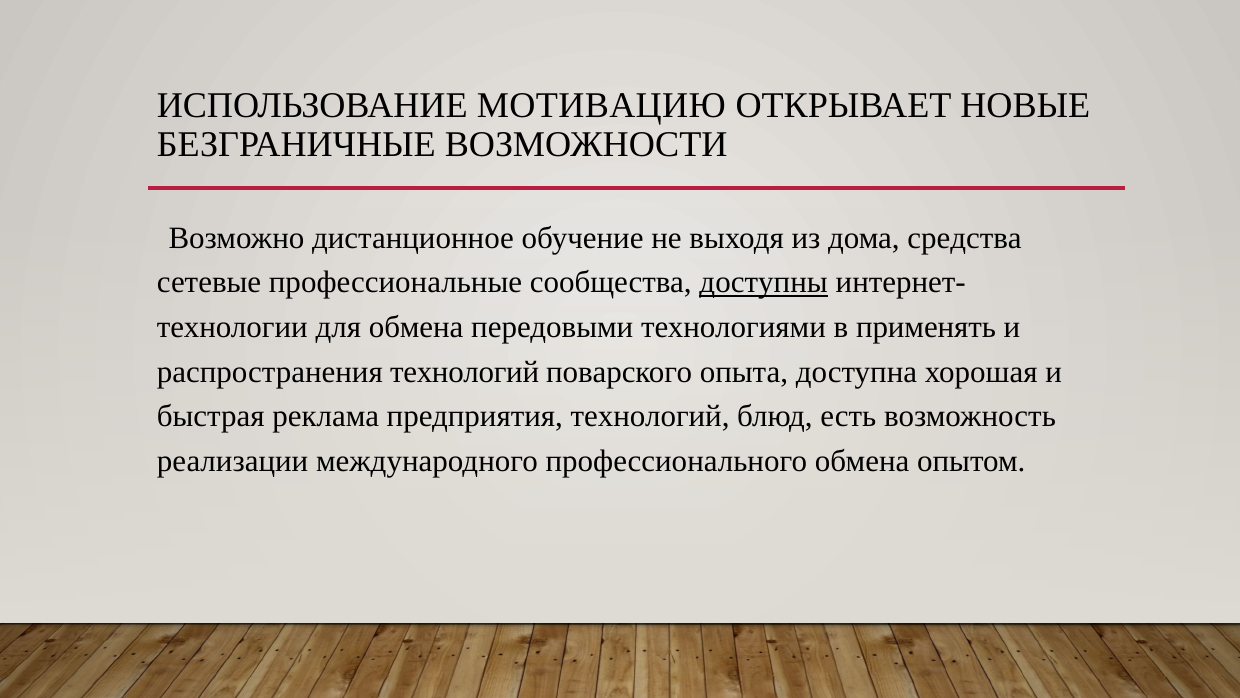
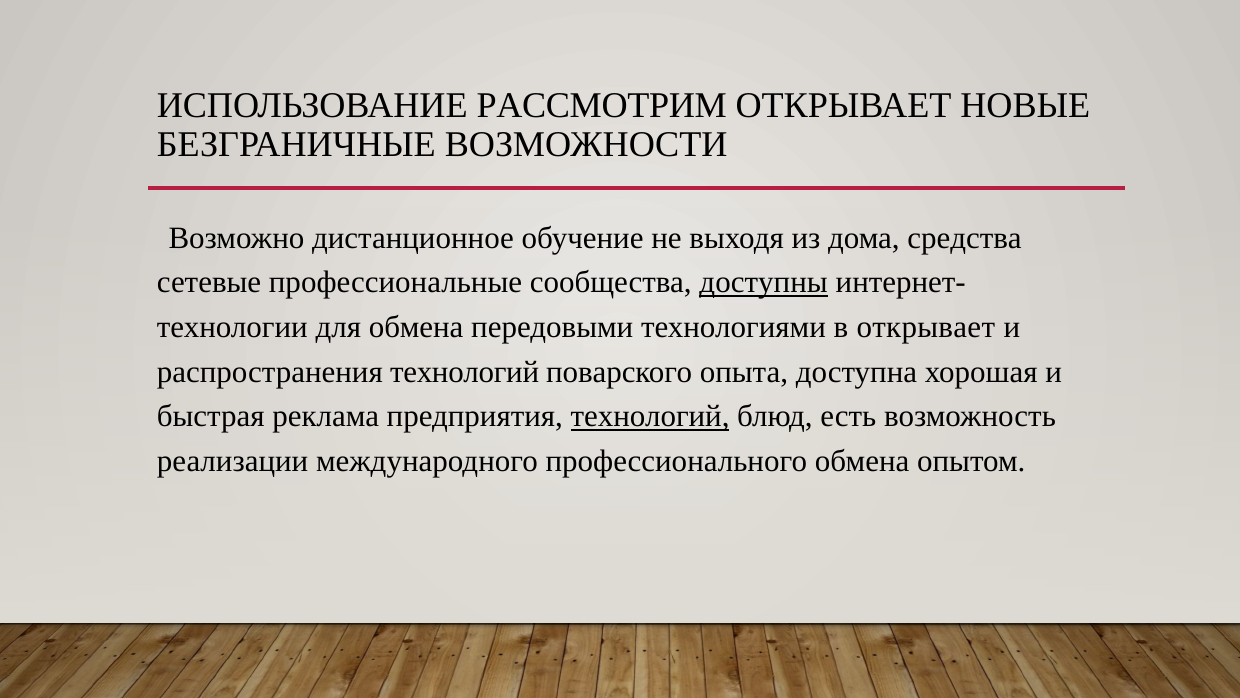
МОТИВАЦИЮ: МОТИВАЦИЮ -> РАССМОТРИМ (602, 106)
в применять: применять -> открывает (926, 327)
технологий underline: none -> present (650, 416)
